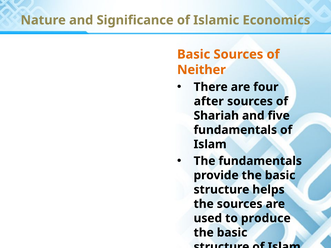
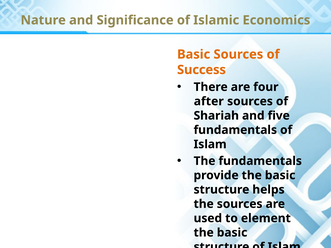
Neither: Neither -> Success (201, 70)
produce: produce -> element (266, 218)
